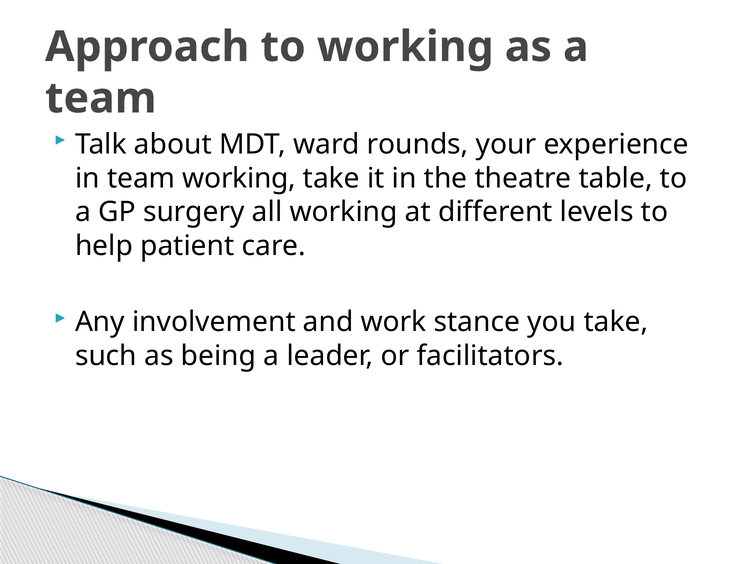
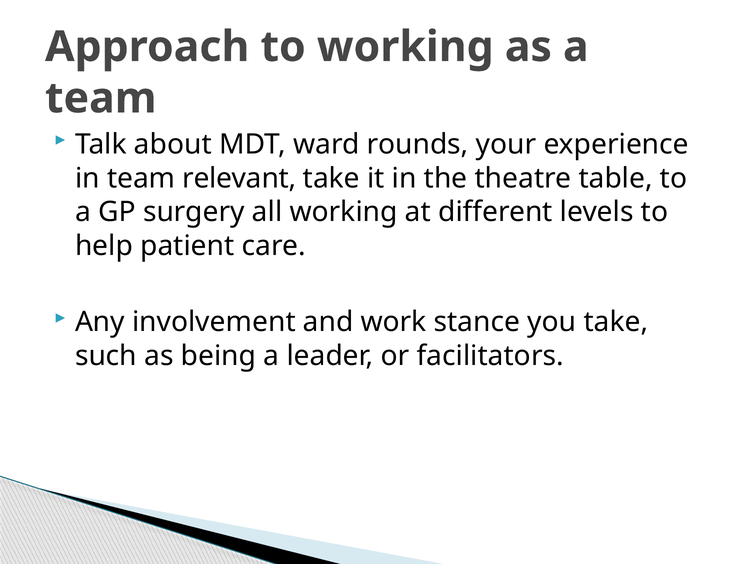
team working: working -> relevant (239, 178)
